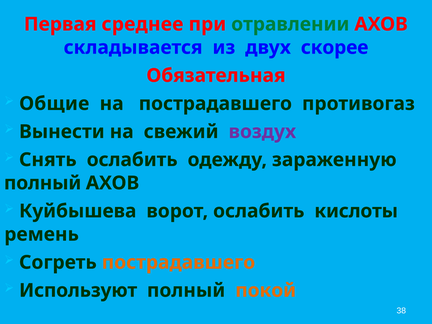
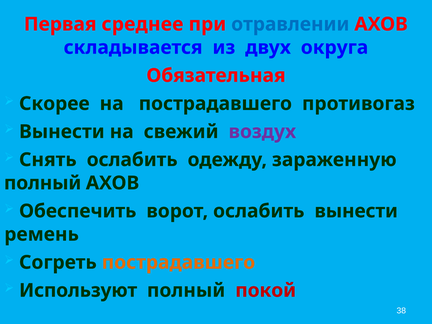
отравлении colour: green -> blue (290, 24)
скорее: скорее -> округа (335, 47)
Общие: Общие -> Скорее (54, 104)
Куйбышева: Куйбышева -> Обеспечить (78, 211)
ослабить кислоты: кислоты -> вынести (356, 211)
покой colour: orange -> red (266, 290)
